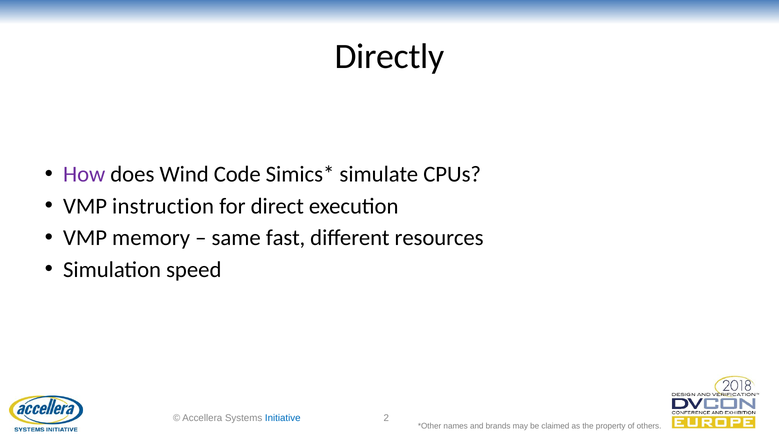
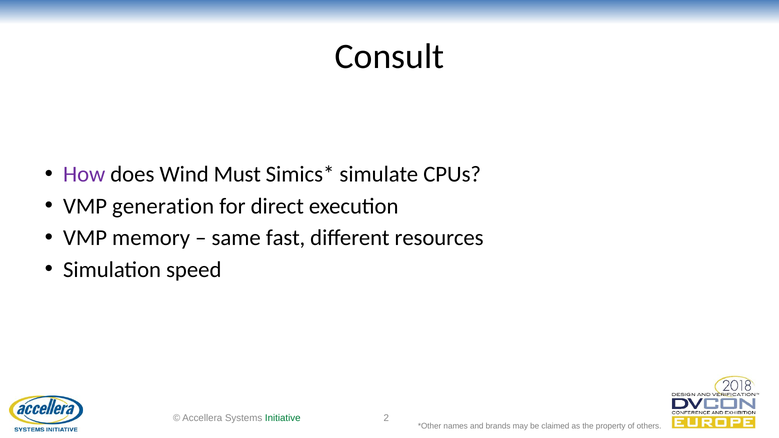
Directly: Directly -> Consult (389, 57)
Code: Code -> Must (237, 174)
instruction: instruction -> generation (163, 206)
Initiative colour: blue -> green (283, 418)
